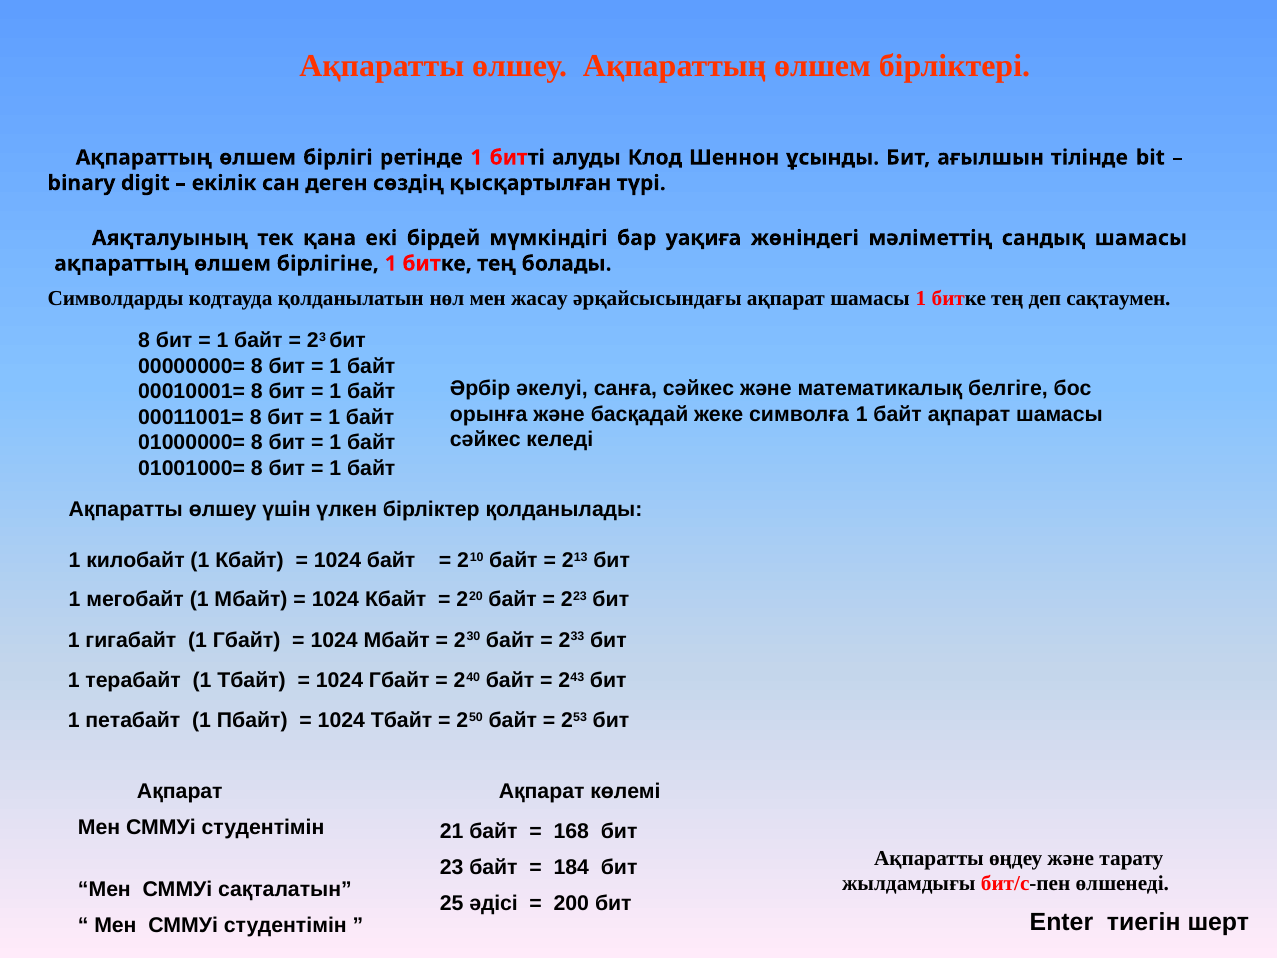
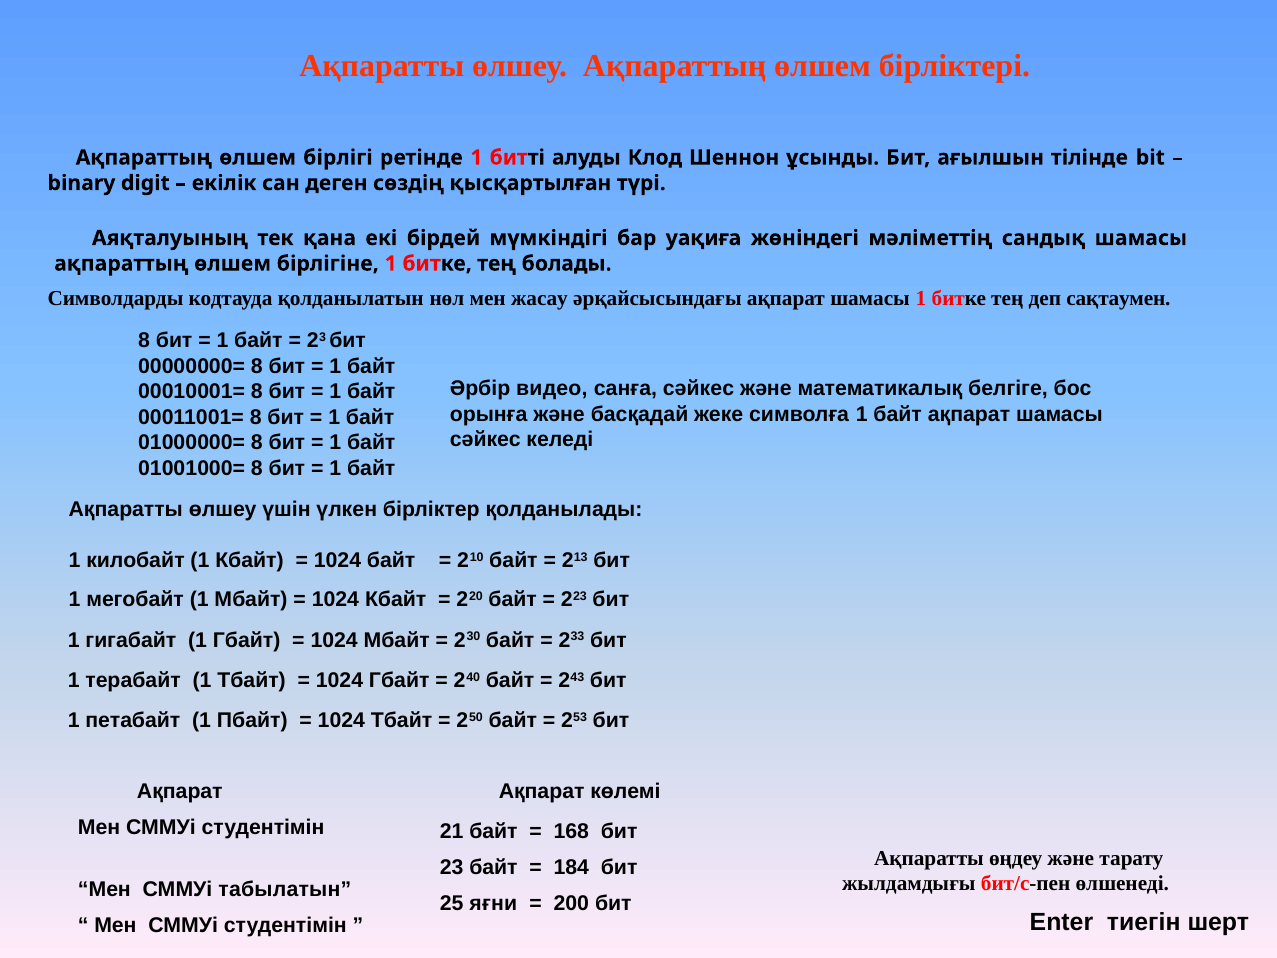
әкелуі: әкелуі -> видео (552, 389)
сақталатын: сақталатын -> табылатын (285, 889)
әдісі: әдісі -> яғни (493, 904)
